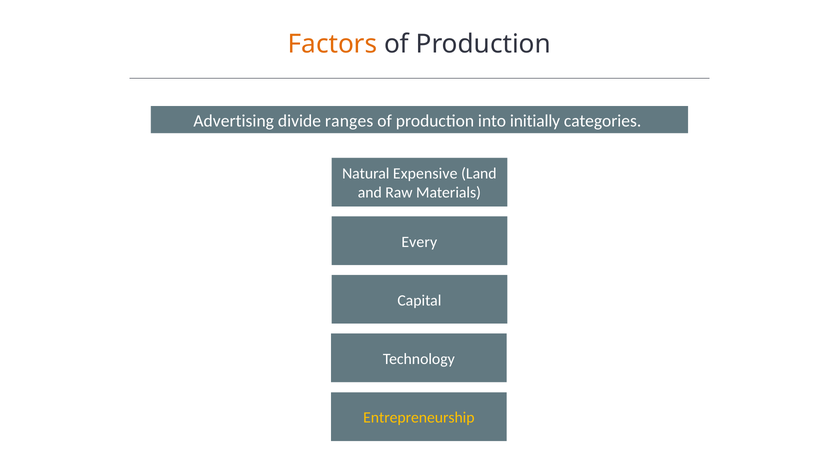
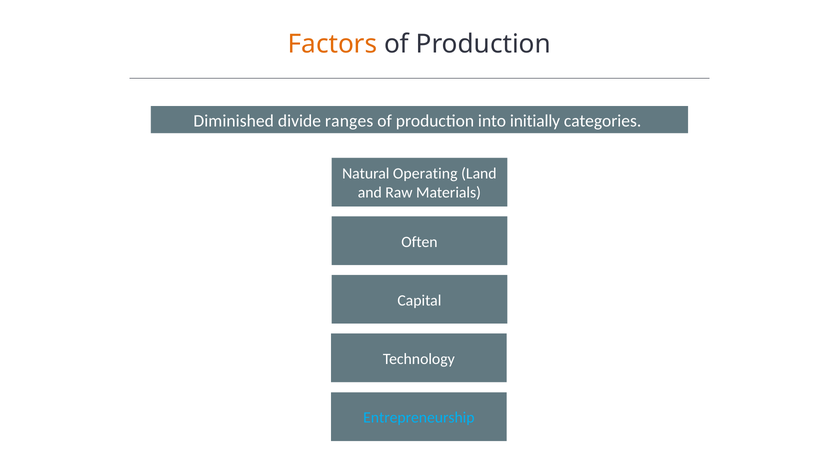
Advertising: Advertising -> Diminished (234, 121)
Expensive: Expensive -> Operating (425, 174)
Every: Every -> Often (419, 242)
Entrepreneurship colour: yellow -> light blue (419, 418)
